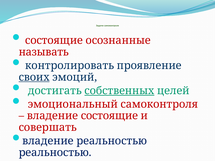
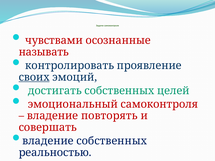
состоящие: состоящие -> чувствами (54, 40)
собственных underline: present -> none (119, 91)
владение состоящие: состоящие -> повторять (109, 116)
владение реальностью: реальностью -> собственных (112, 141)
